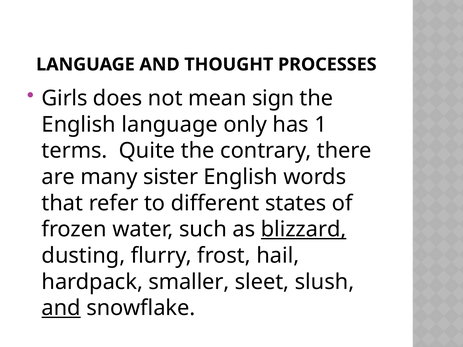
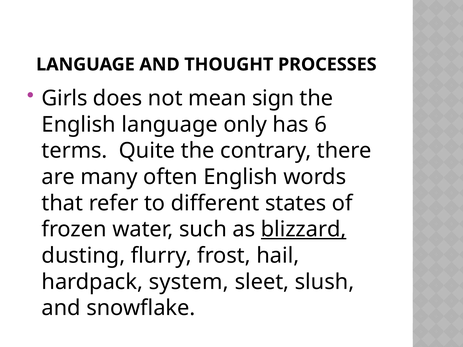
1: 1 -> 6 (321, 125)
sister: sister -> often (171, 177)
smaller: smaller -> system (189, 282)
and underline: present -> none (61, 308)
